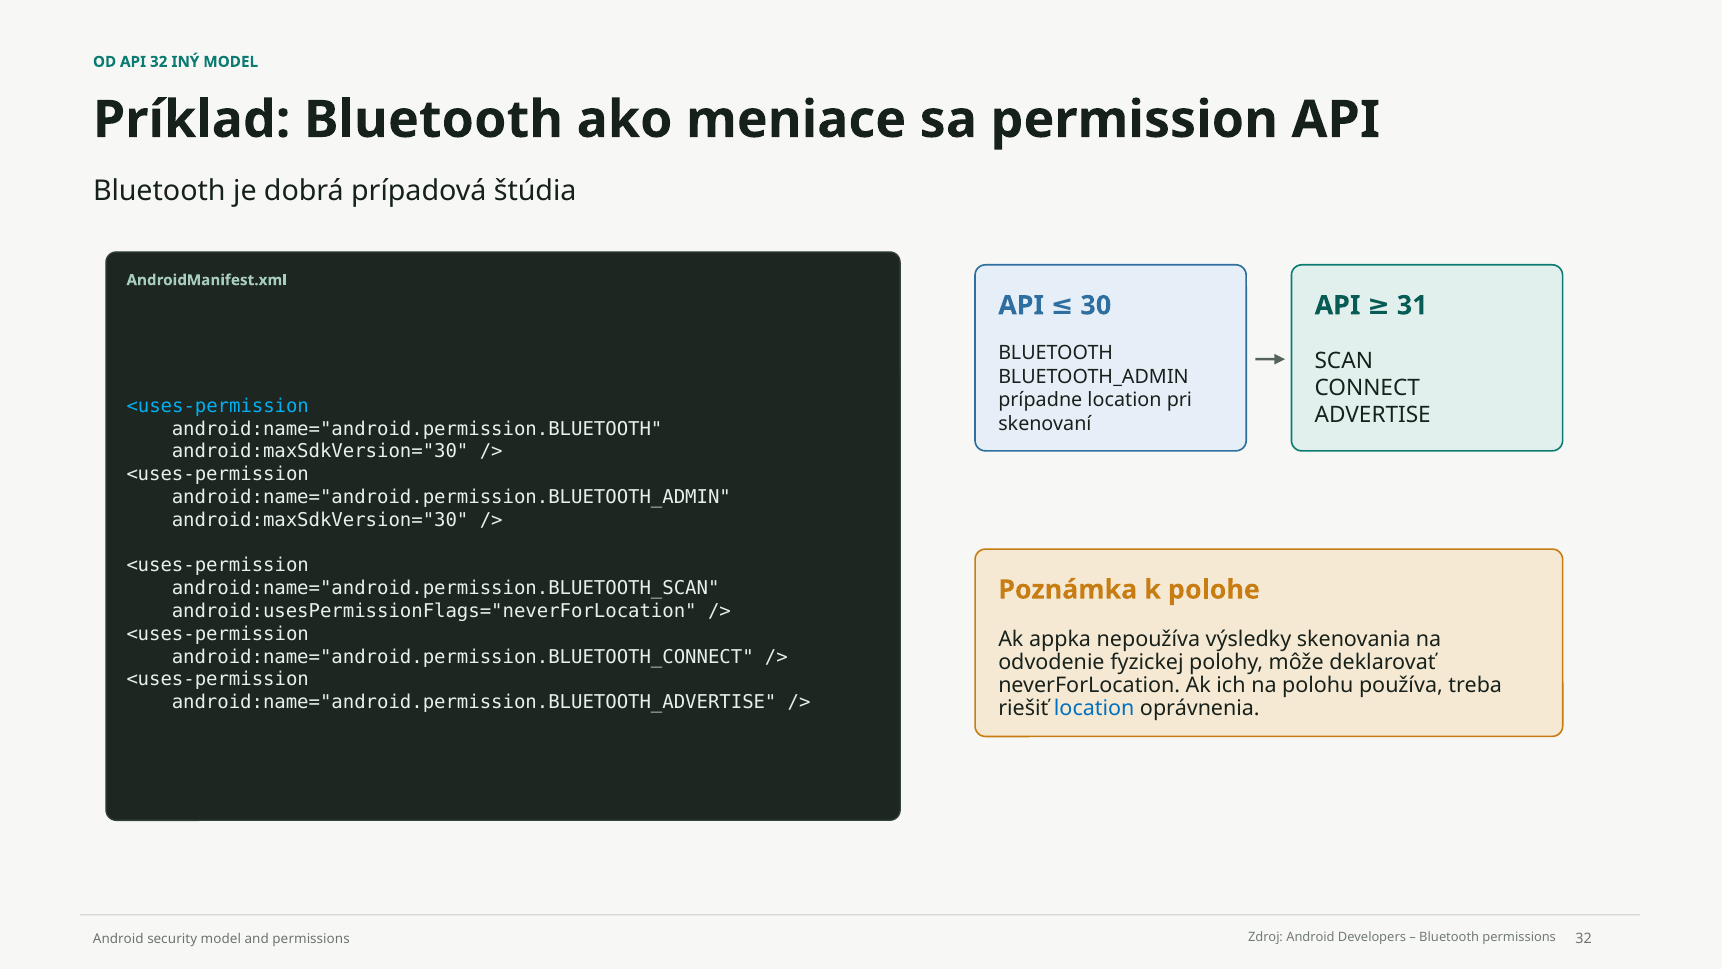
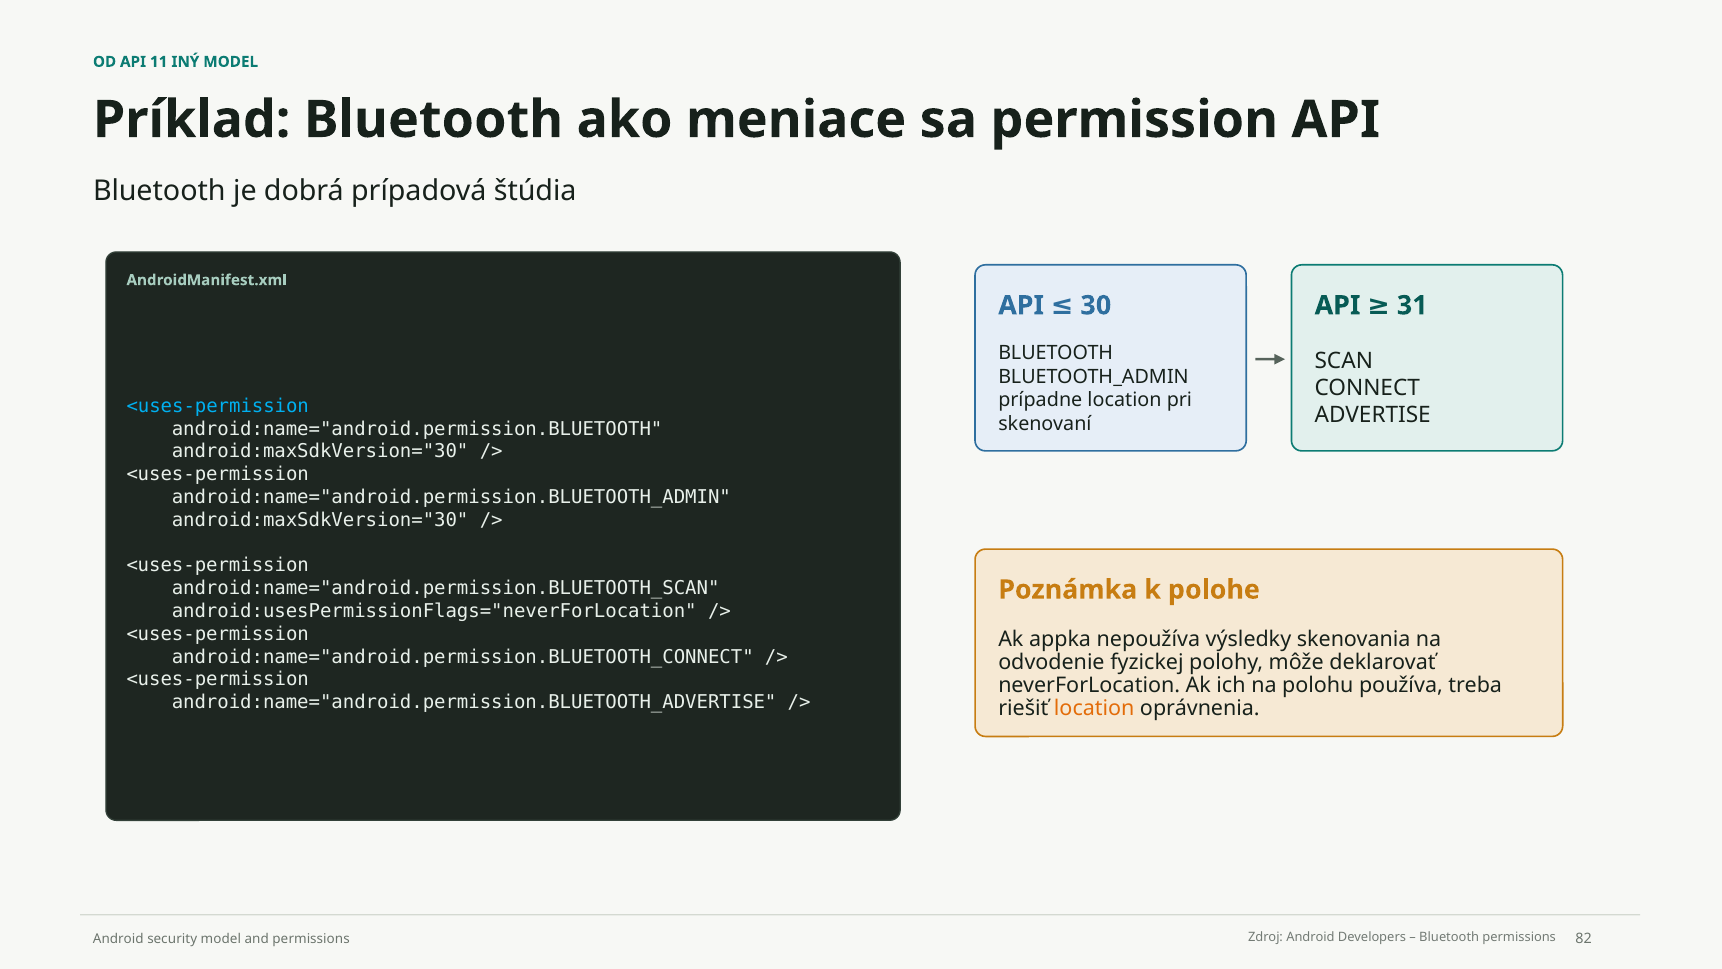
API 32: 32 -> 11 (159, 62)
location colour: blue -> orange (1094, 709)
permissions 32: 32 -> 82 (1584, 938)
